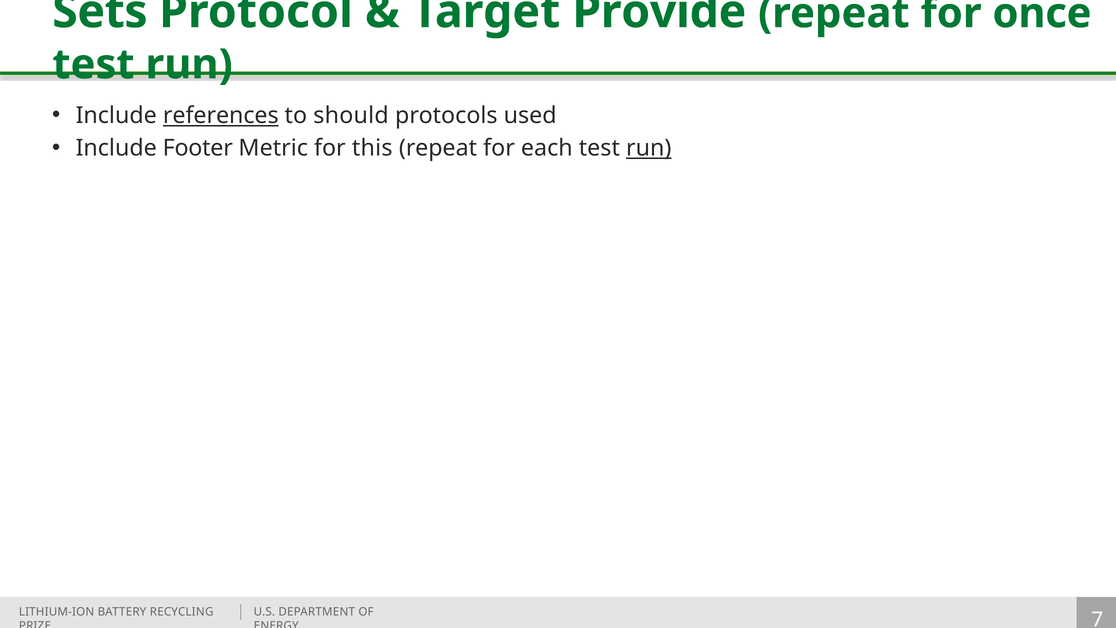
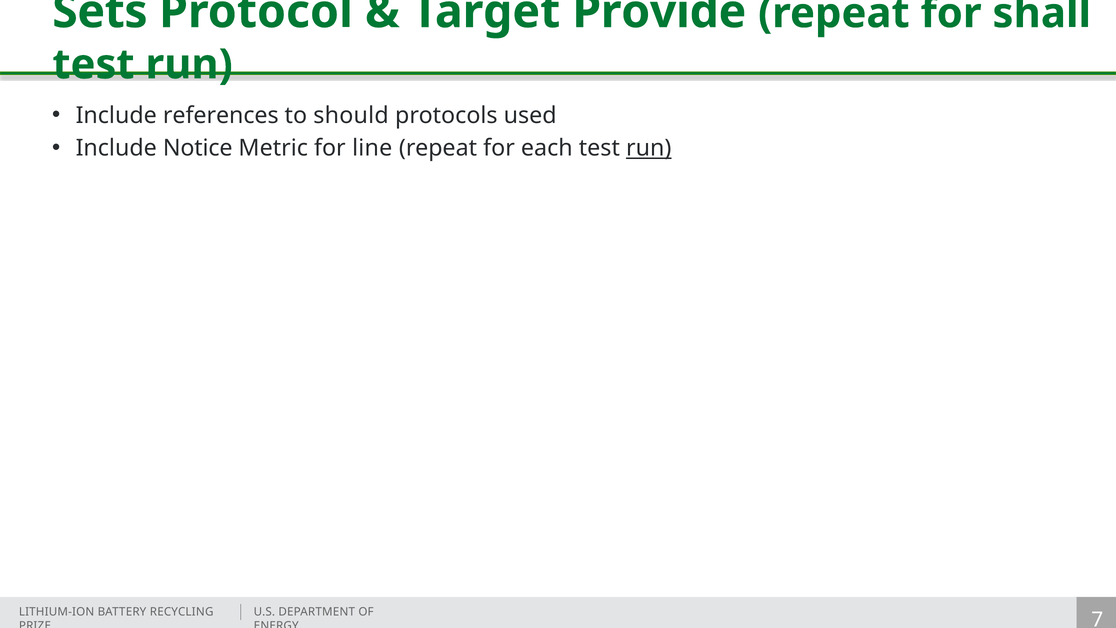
once: once -> shall (1042, 13)
references underline: present -> none (221, 116)
Footer: Footer -> Notice (198, 148)
this: this -> line (372, 148)
